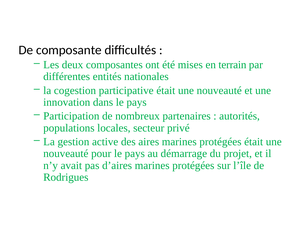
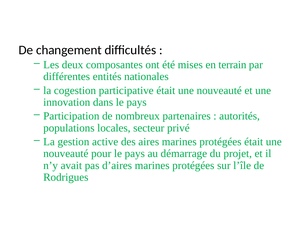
composante: composante -> changement (69, 50)
